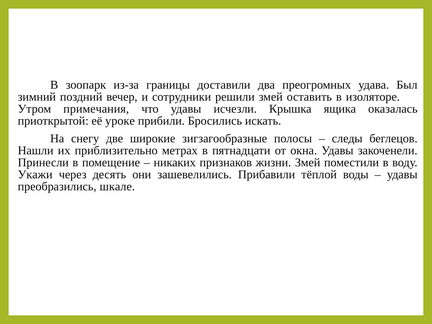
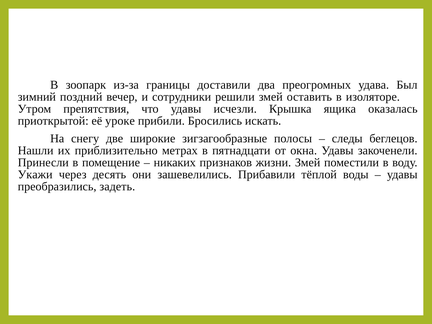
примечания: примечания -> препятствия (96, 109)
шкале: шкале -> задеть (117, 187)
